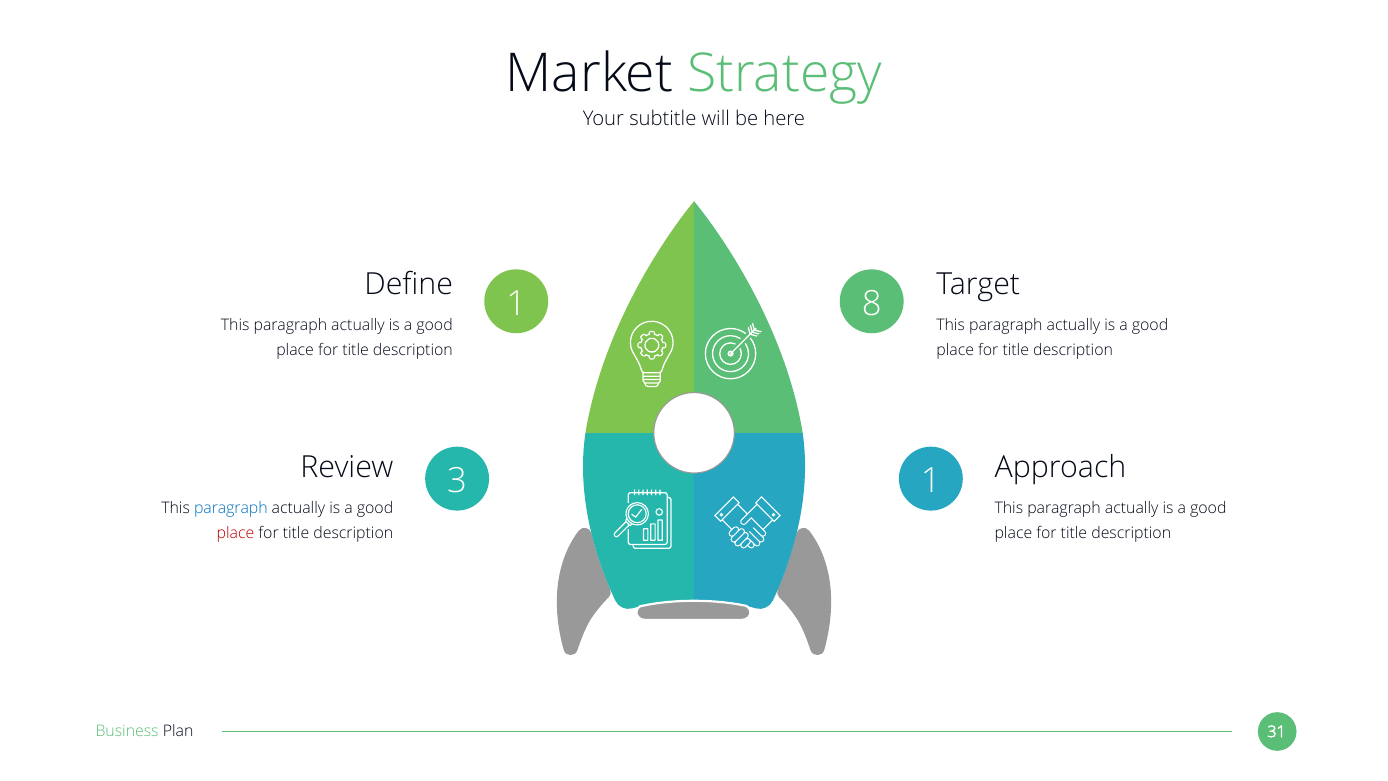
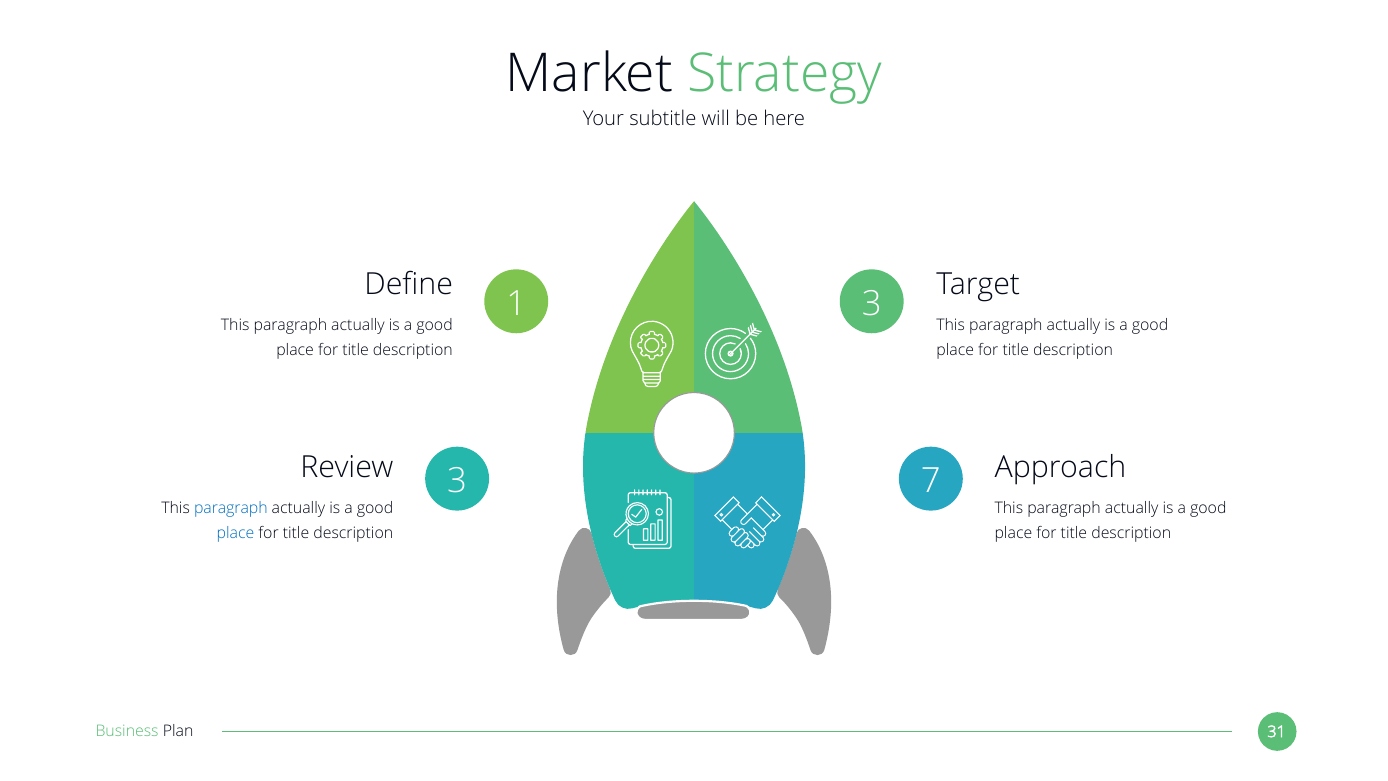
1 8: 8 -> 3 (872, 304)
3 1: 1 -> 7 (931, 481)
place colour: red -> blue (236, 533)
